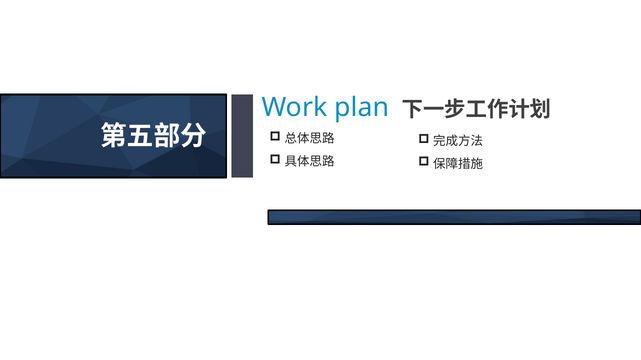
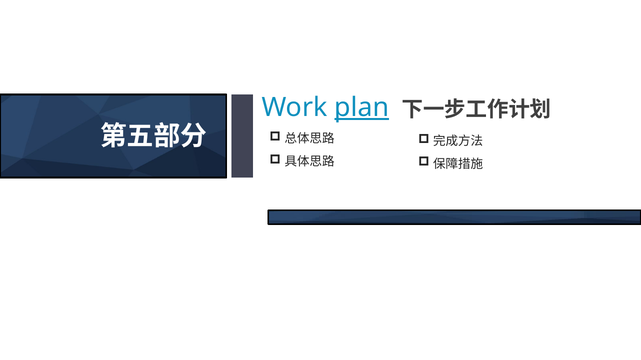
plan underline: none -> present (362, 108)
